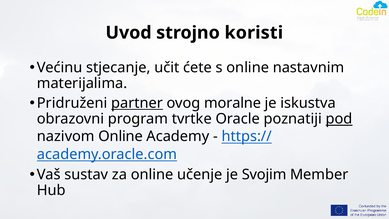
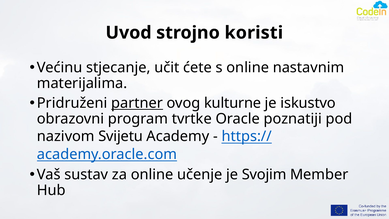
moralne: moralne -> kulturne (233, 103)
iskustva: iskustva -> iskustvo (308, 103)
pod underline: present -> none (339, 119)
nazivom Online: Online -> Svijetu (121, 136)
